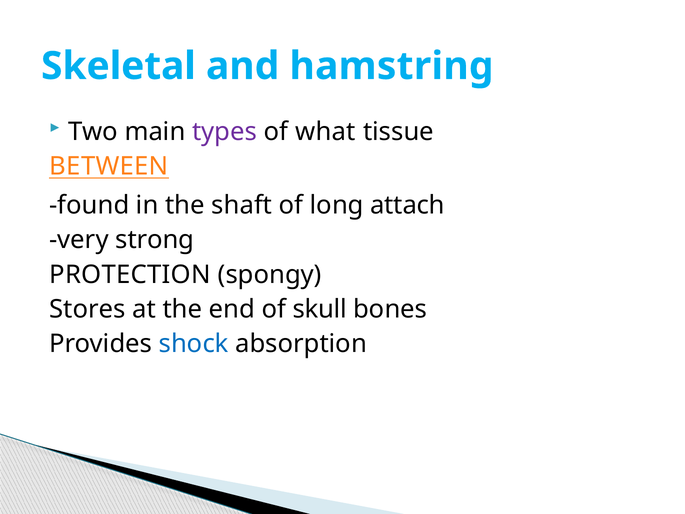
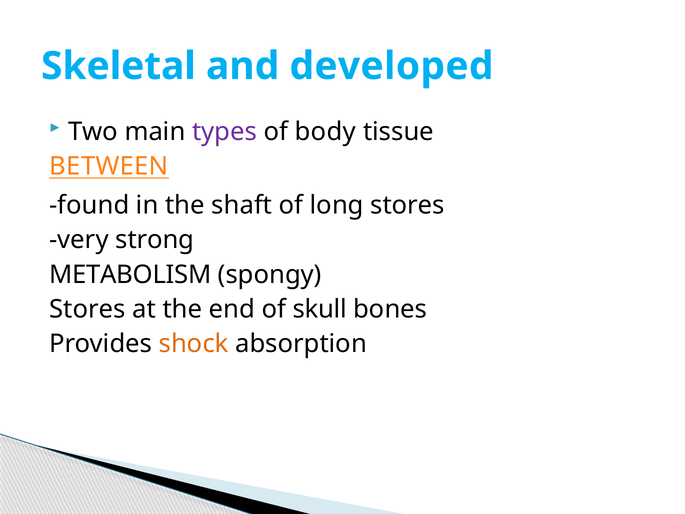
hamstring: hamstring -> developed (391, 66)
what: what -> body (325, 132)
long attach: attach -> stores (407, 205)
PROTECTION: PROTECTION -> METABOLISM (130, 274)
shock colour: blue -> orange (194, 344)
